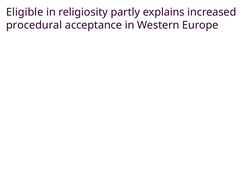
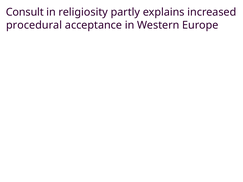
Eligible: Eligible -> Consult (25, 12)
